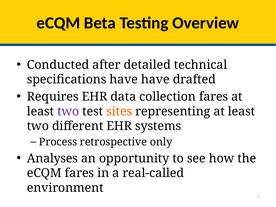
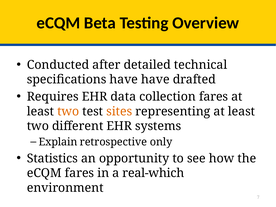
two colour: purple -> orange (68, 111)
Process: Process -> Explain (58, 142)
Analyses: Analyses -> Statistics (52, 158)
real-called: real-called -> real-which (153, 173)
